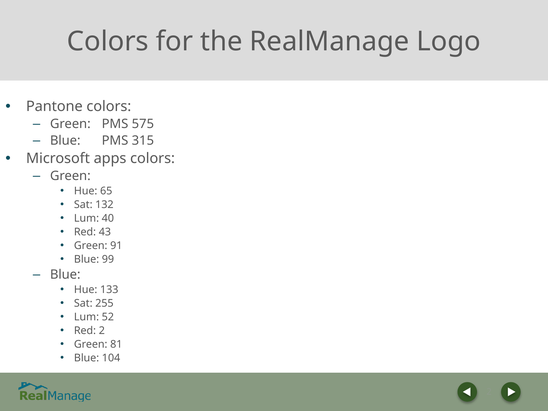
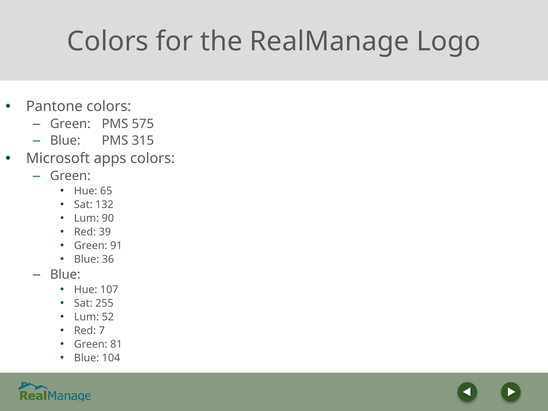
40: 40 -> 90 (108, 218)
43: 43 -> 39 (105, 232)
99: 99 -> 36 (108, 259)
133: 133 -> 107 (109, 290)
Red 2: 2 -> 7 (102, 331)
